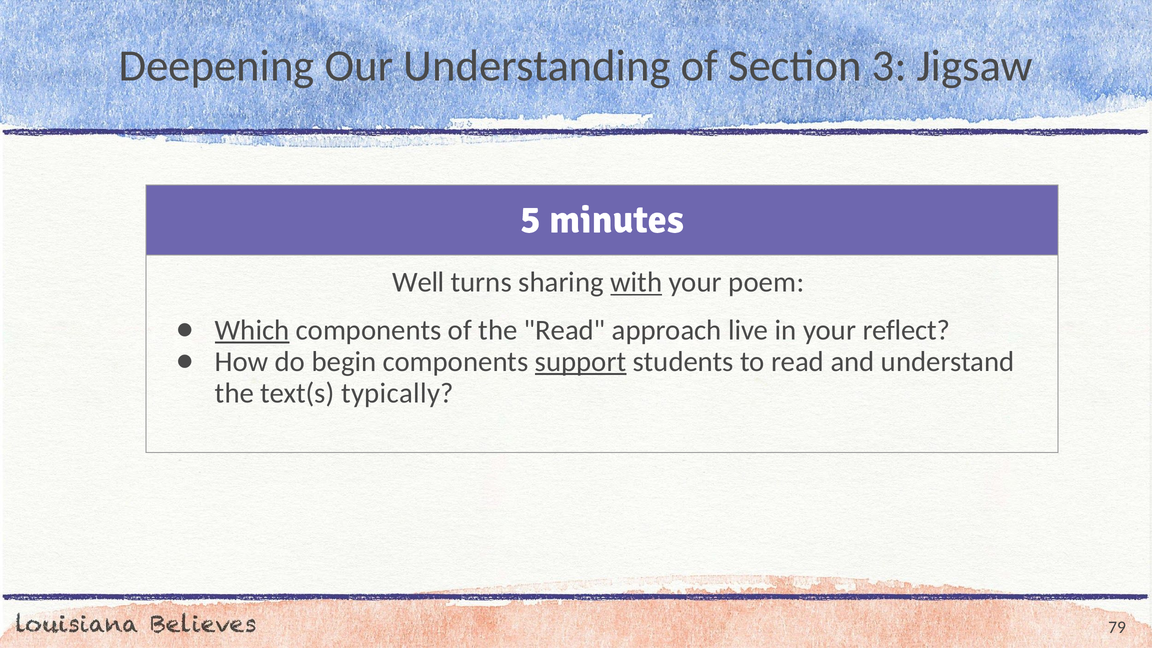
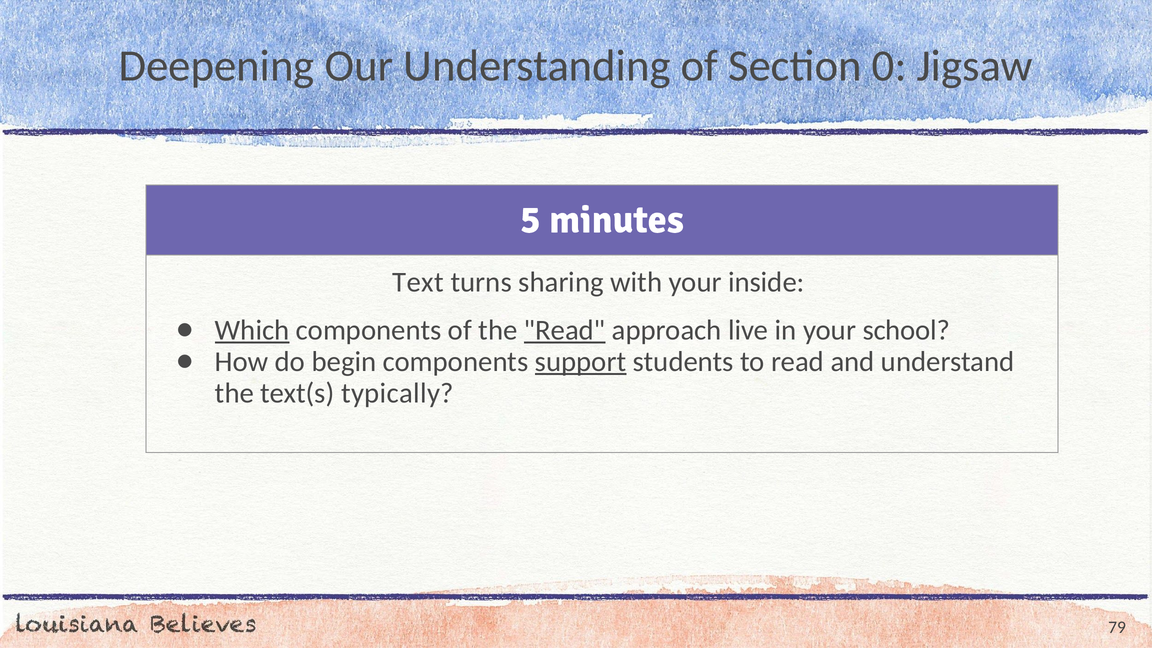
3: 3 -> 0 (889, 66)
Well: Well -> Text (418, 282)
with underline: present -> none (636, 282)
poem: poem -> inside (766, 282)
Read underline: none -> present (565, 330)
reflect: reflect -> school (906, 330)
